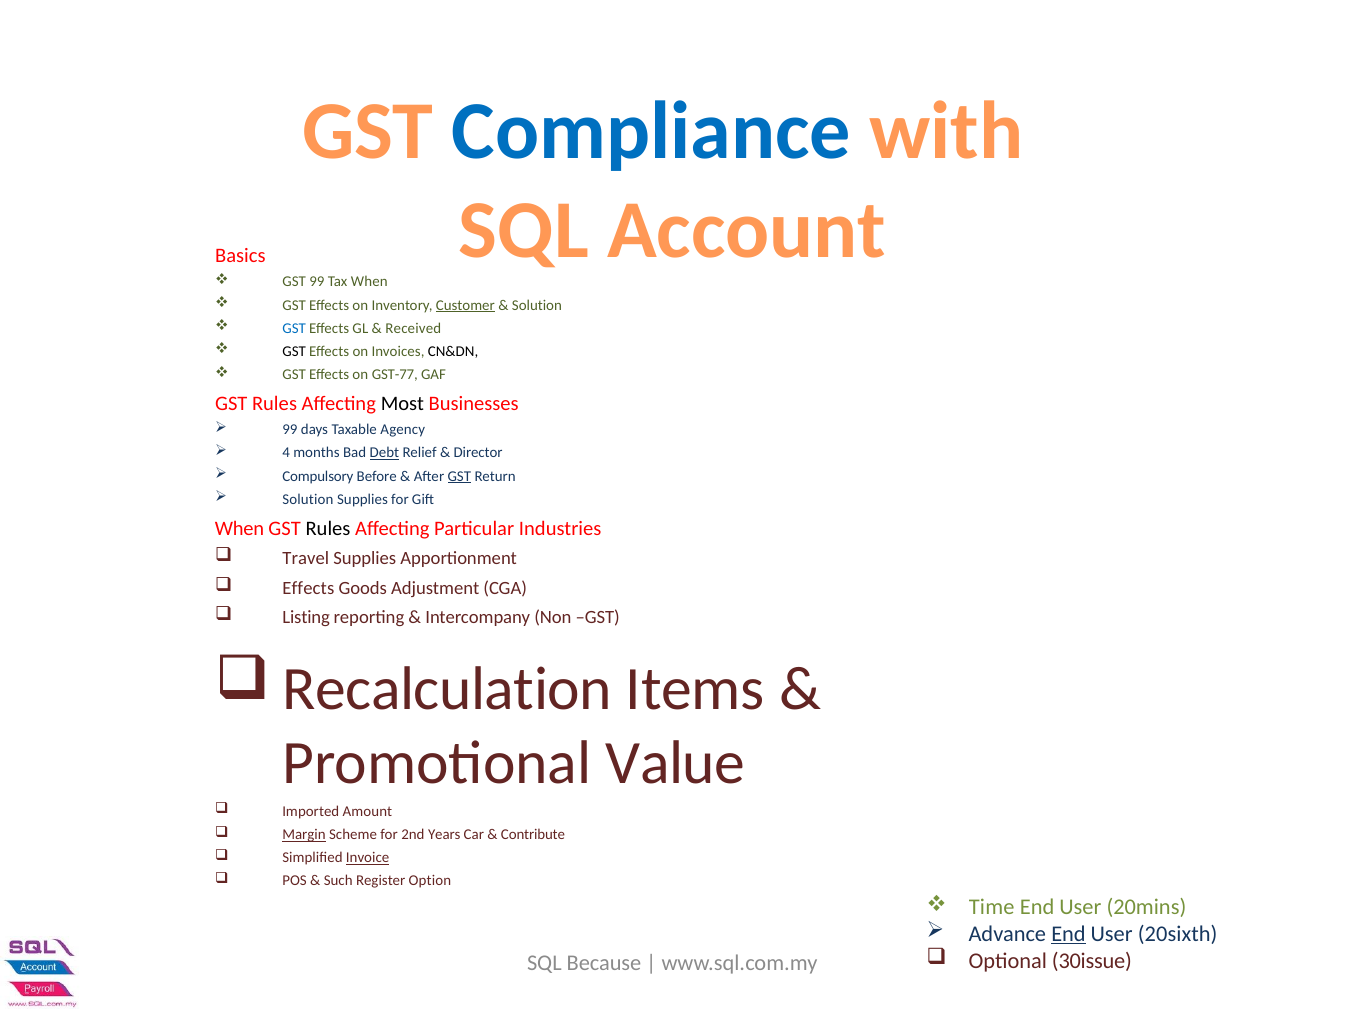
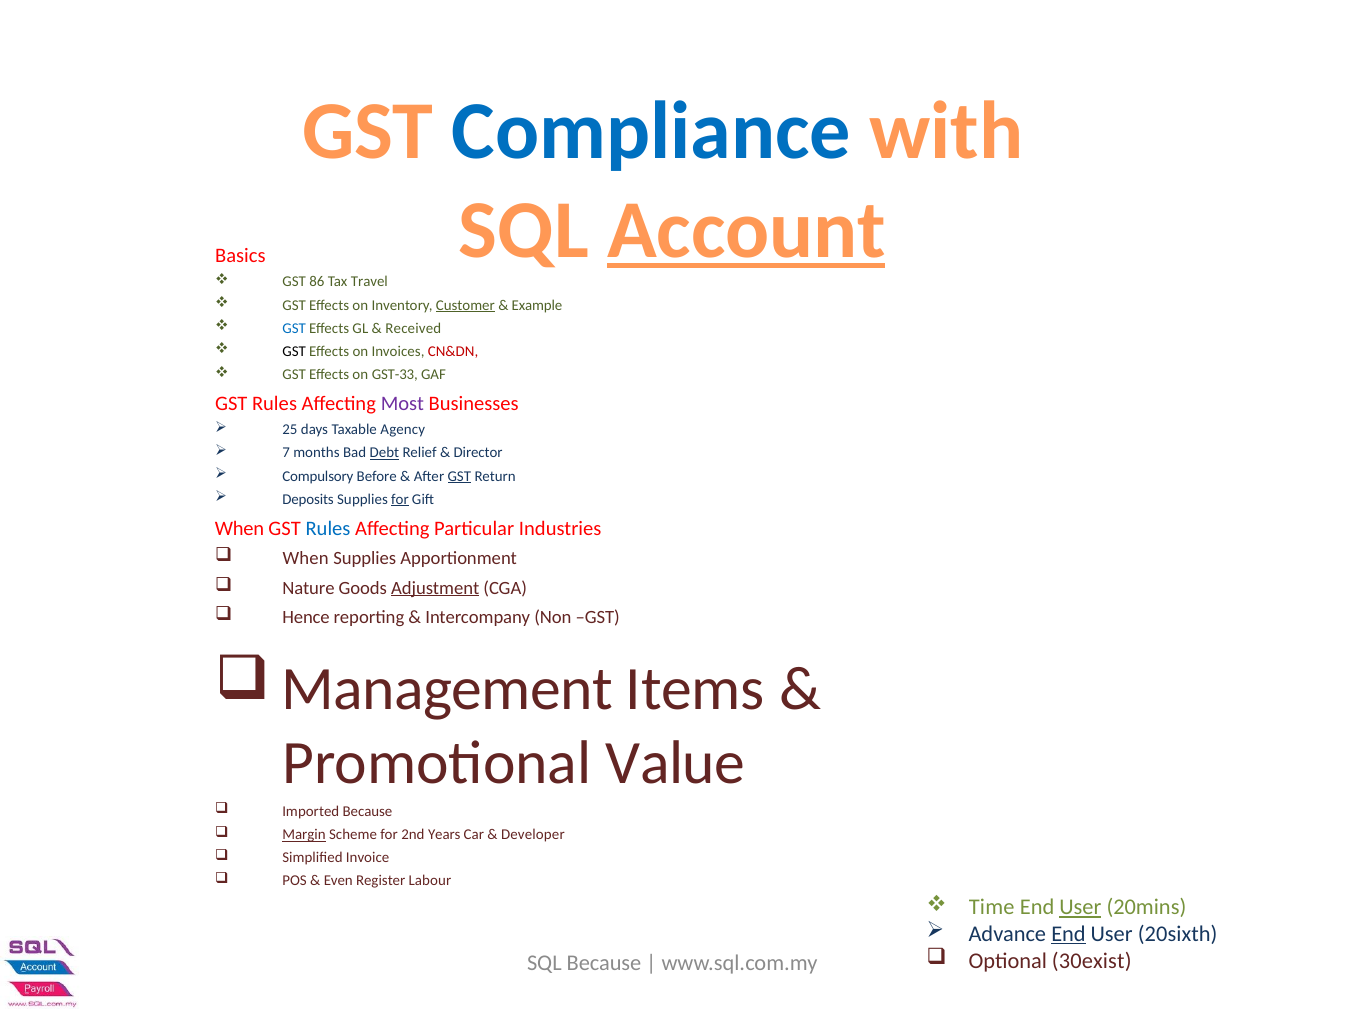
Account underline: none -> present (746, 230)
GST 99: 99 -> 86 (317, 282)
Tax When: When -> Travel (369, 282)
Solution: Solution -> Example (537, 305)
CN&DN colour: black -> red (453, 351)
GST-77: GST-77 -> GST-33 (395, 375)
Most colour: black -> purple (402, 404)
99: 99 -> 25 (290, 430)
4: 4 -> 7 (286, 453)
Solution: Solution -> Deposits (308, 499)
for underline: none -> present (400, 499)
Rules colour: black -> blue (328, 528)
Travel: Travel -> When (306, 559)
Effects: Effects -> Nature (308, 588)
Adjustment underline: none -> present (435, 588)
Listing: Listing -> Hence (306, 617)
Recalculation: Recalculation -> Management (447, 689)
Imported Amount: Amount -> Because (367, 811)
Contribute: Contribute -> Developer (533, 834)
Invoice underline: present -> none (368, 858)
Such: Such -> Even (338, 881)
Option: Option -> Labour (430, 881)
User underline: none -> present (1080, 907)
30issue: 30issue -> 30exist (1092, 961)
